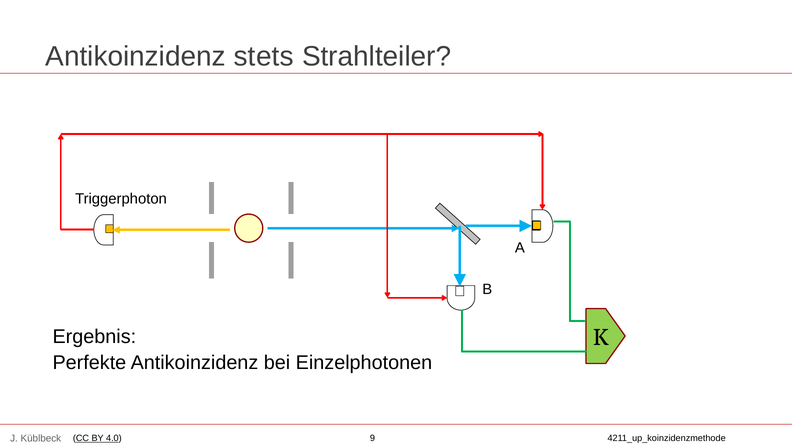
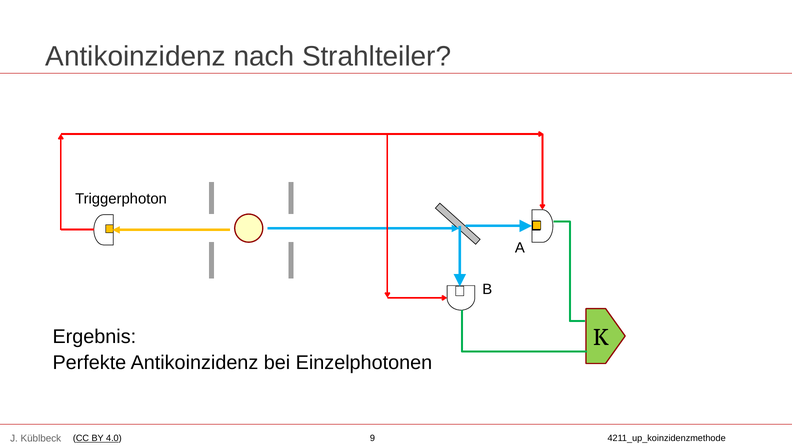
stets: stets -> nach (264, 56)
